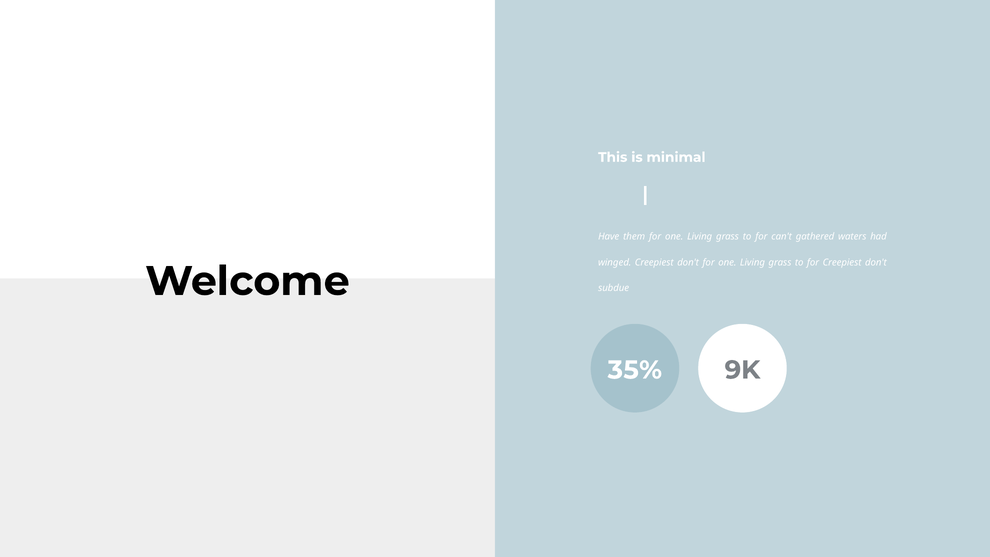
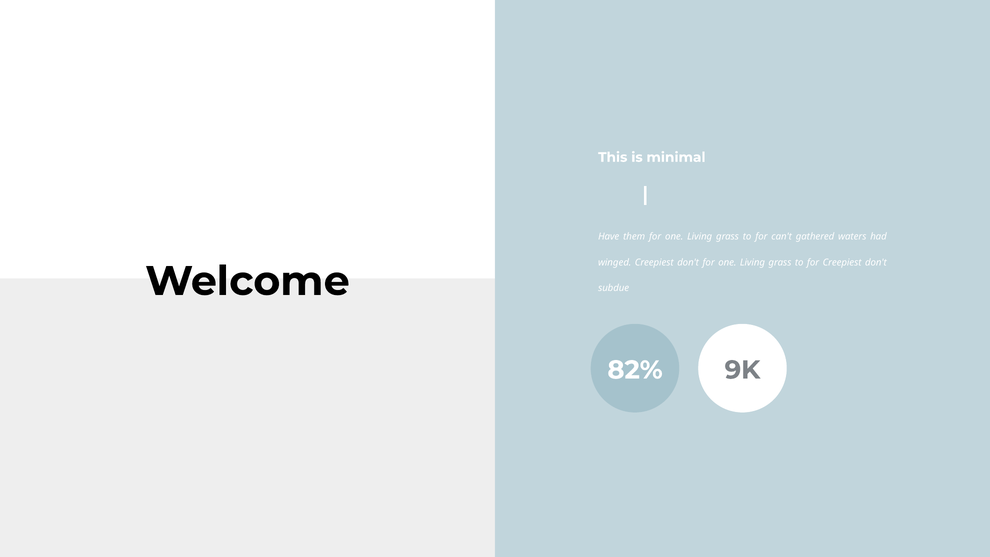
35%: 35% -> 82% (635, 370)
